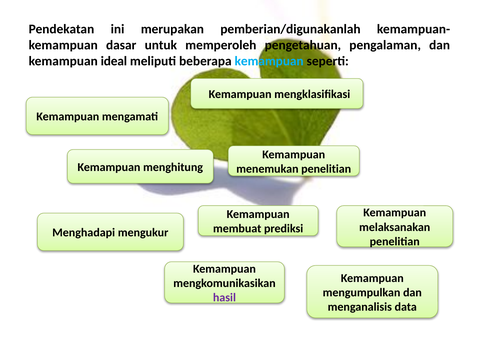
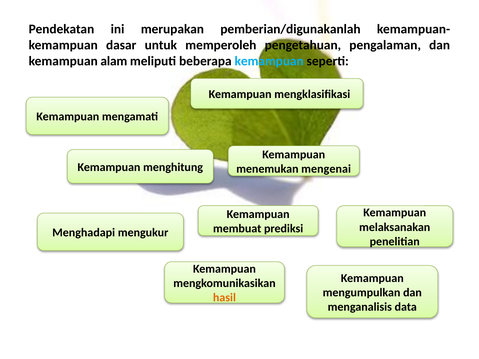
ideal: ideal -> alam (114, 61)
menemukan penelitian: penelitian -> mengenai (326, 169)
hasil colour: purple -> orange (224, 298)
